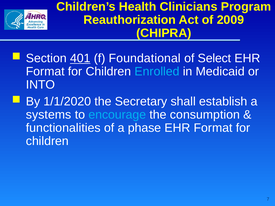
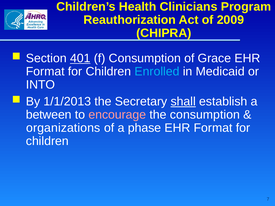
f Foundational: Foundational -> Consumption (145, 58)
Select: Select -> Grace (214, 58)
1/1/2020: 1/1/2020 -> 1/1/2013 (67, 102)
shall underline: none -> present (183, 102)
systems: systems -> between (49, 115)
encourage colour: light blue -> pink (117, 115)
functionalities: functionalities -> organizations (63, 128)
